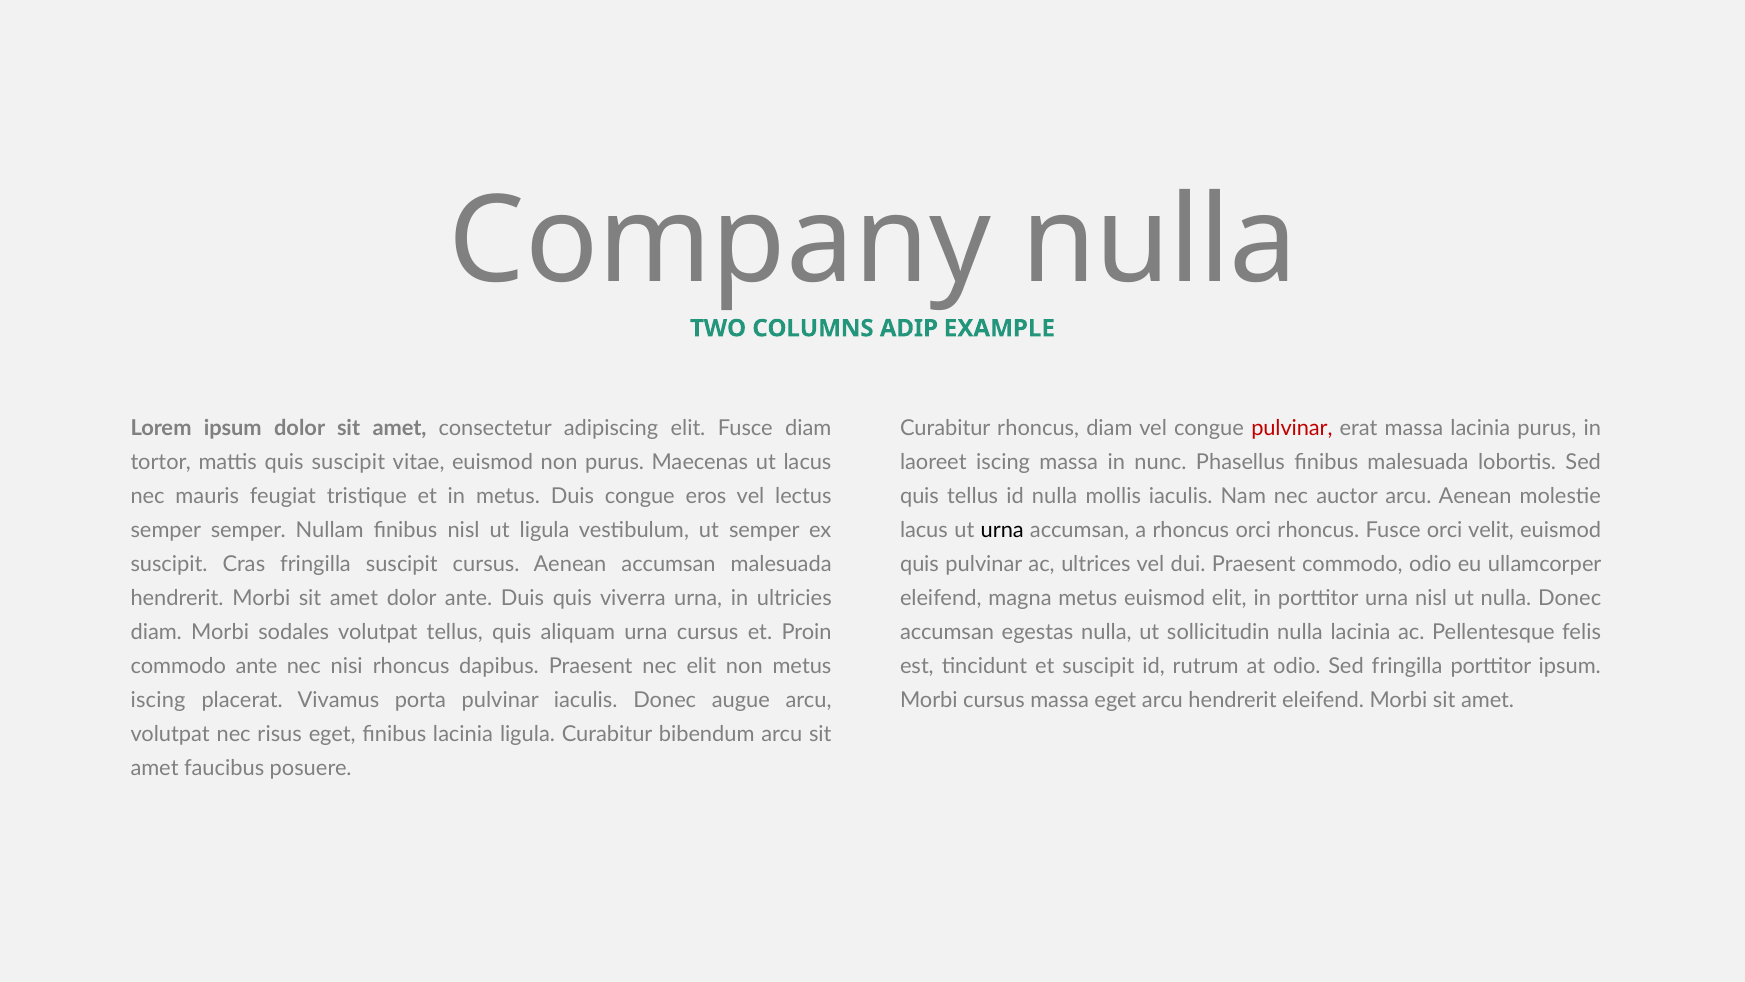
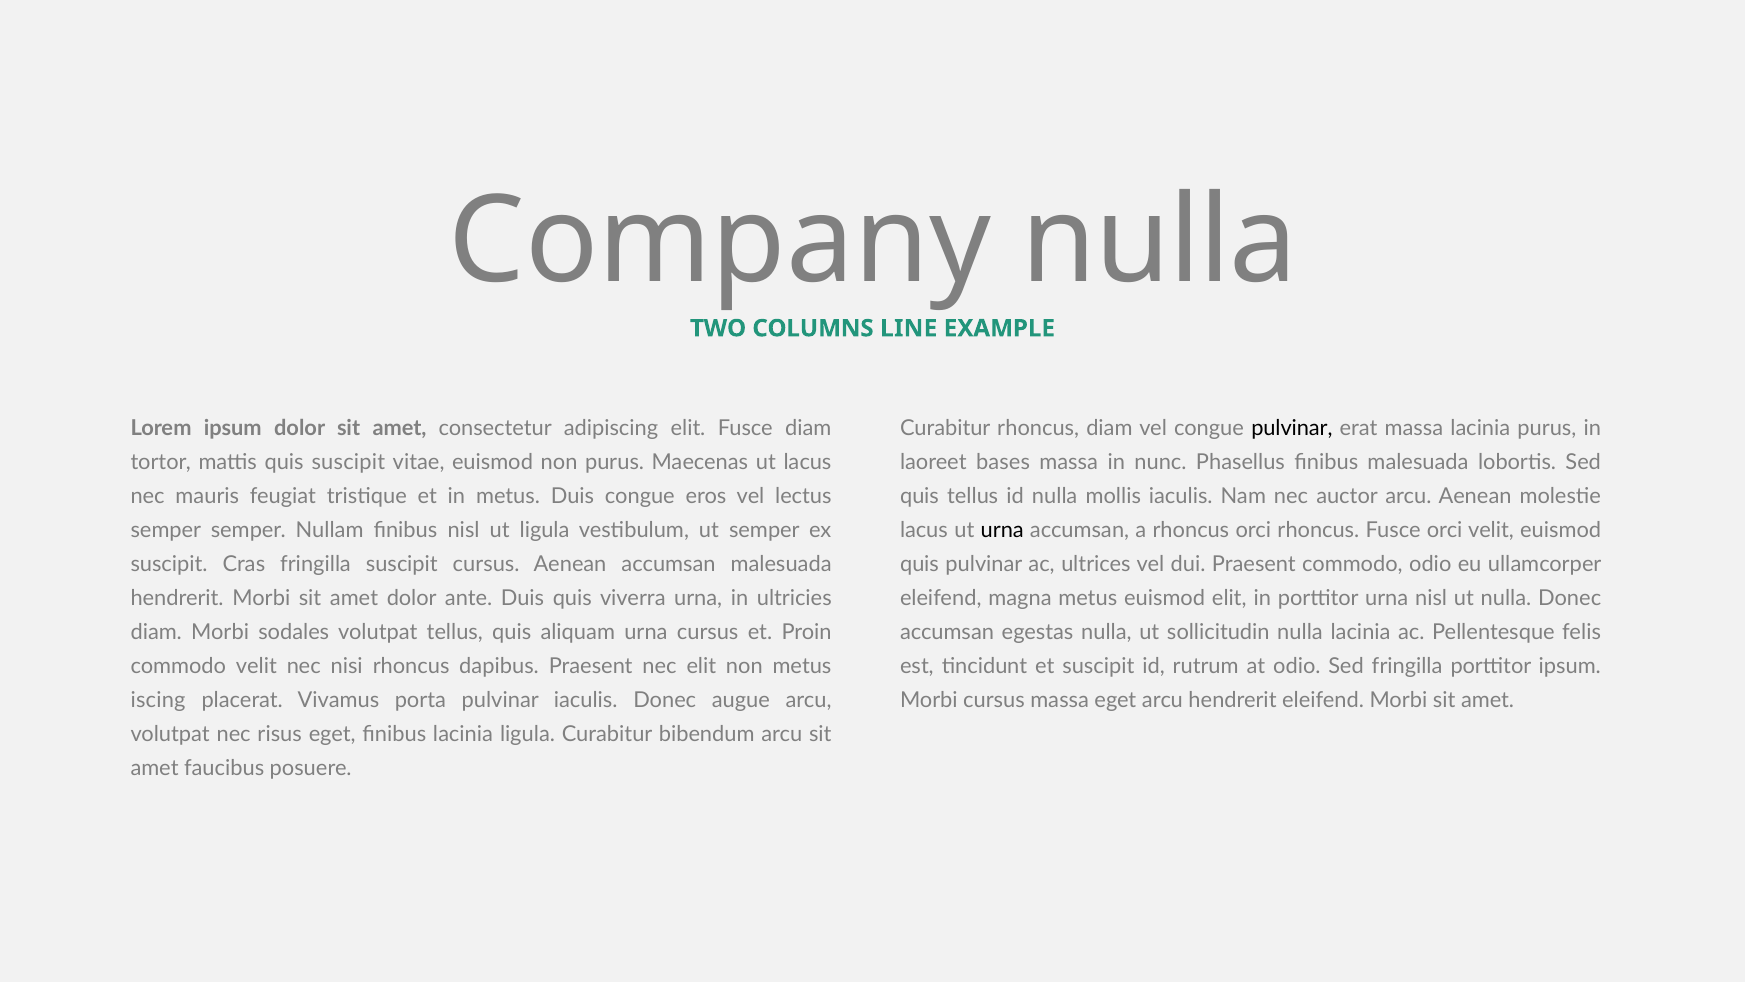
ADIP: ADIP -> LINE (909, 328)
pulvinar colour: red -> black (1292, 429)
laoreet iscing: iscing -> bases (1003, 462)
commodo ante: ante -> velit (256, 666)
